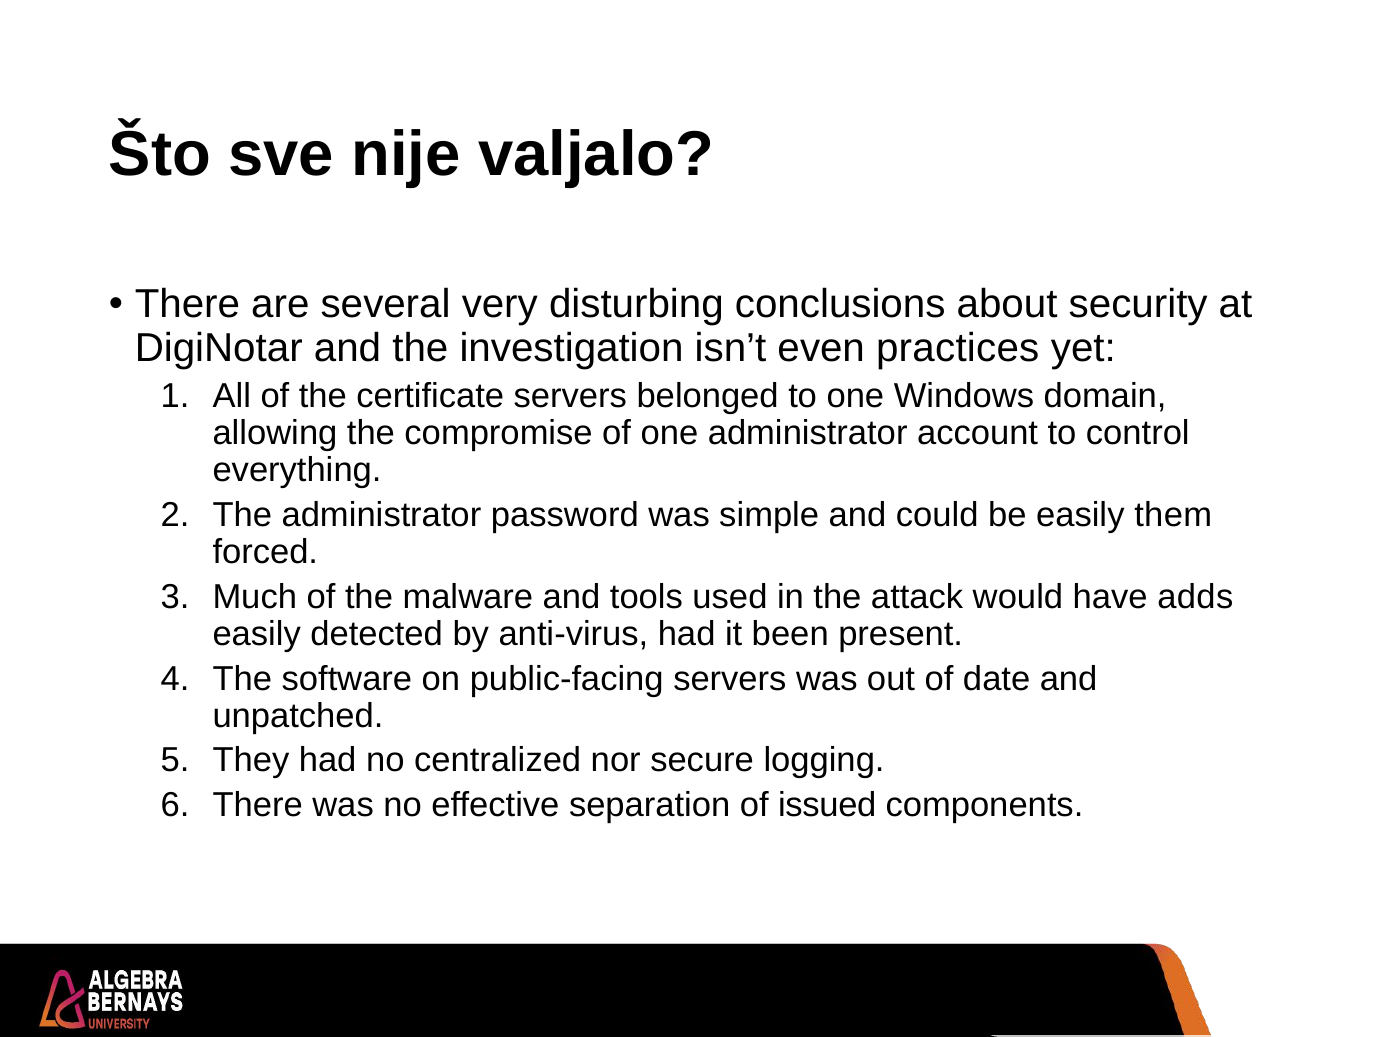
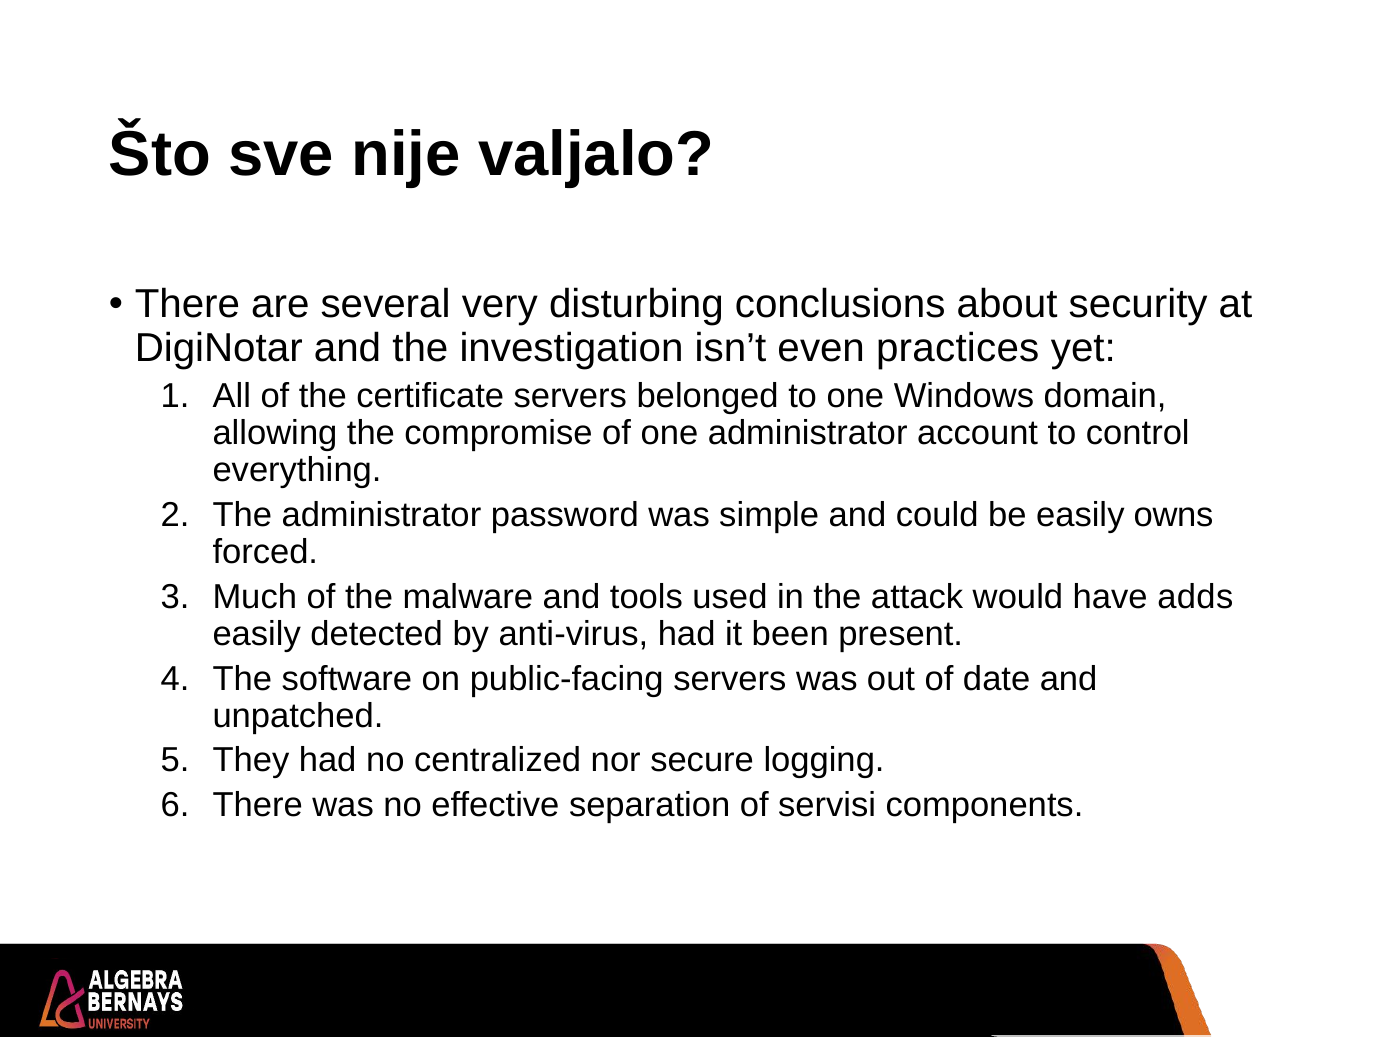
them: them -> owns (1174, 515)
issued: issued -> servisi (827, 805)
